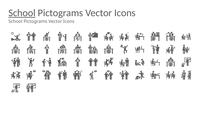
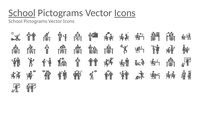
Icons underline: none -> present (125, 13)
